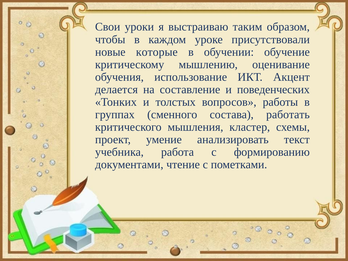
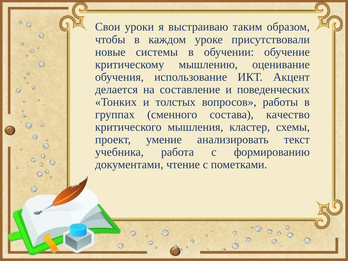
которые: которые -> системы (157, 52)
работать: работать -> качество (288, 115)
